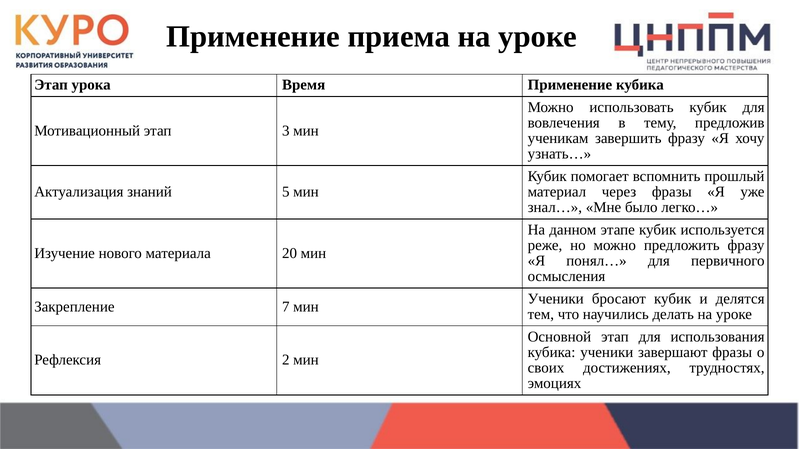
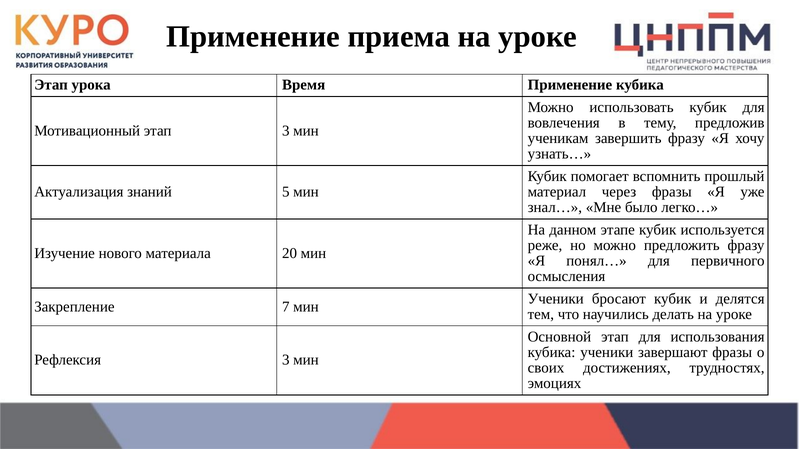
Рефлексия 2: 2 -> 3 (286, 360)
